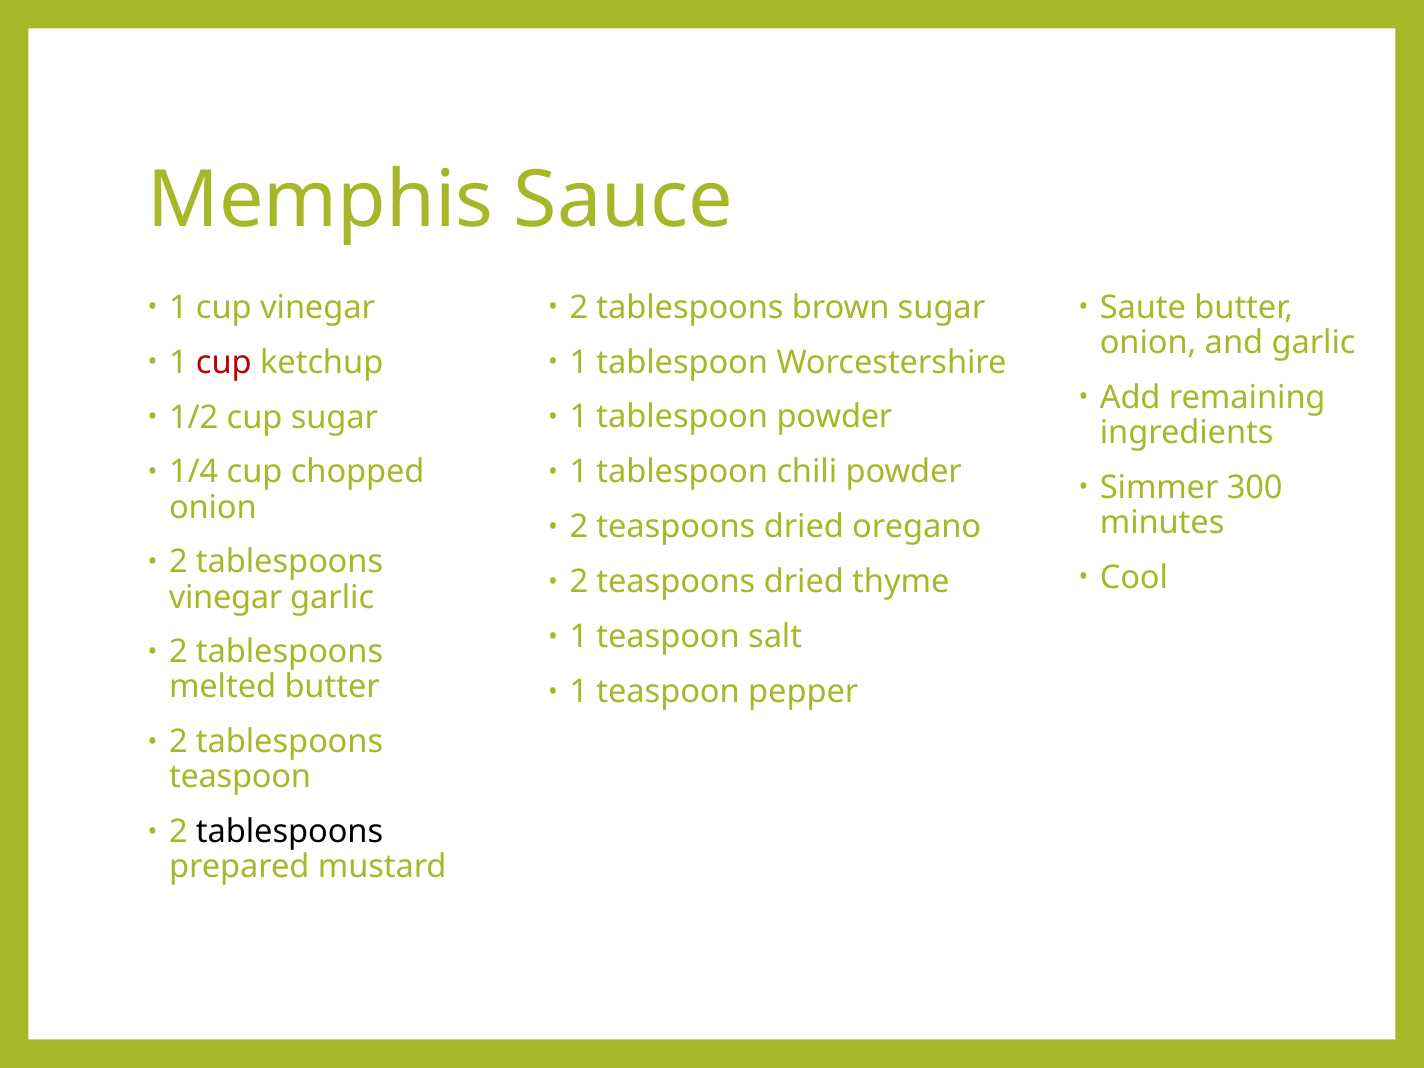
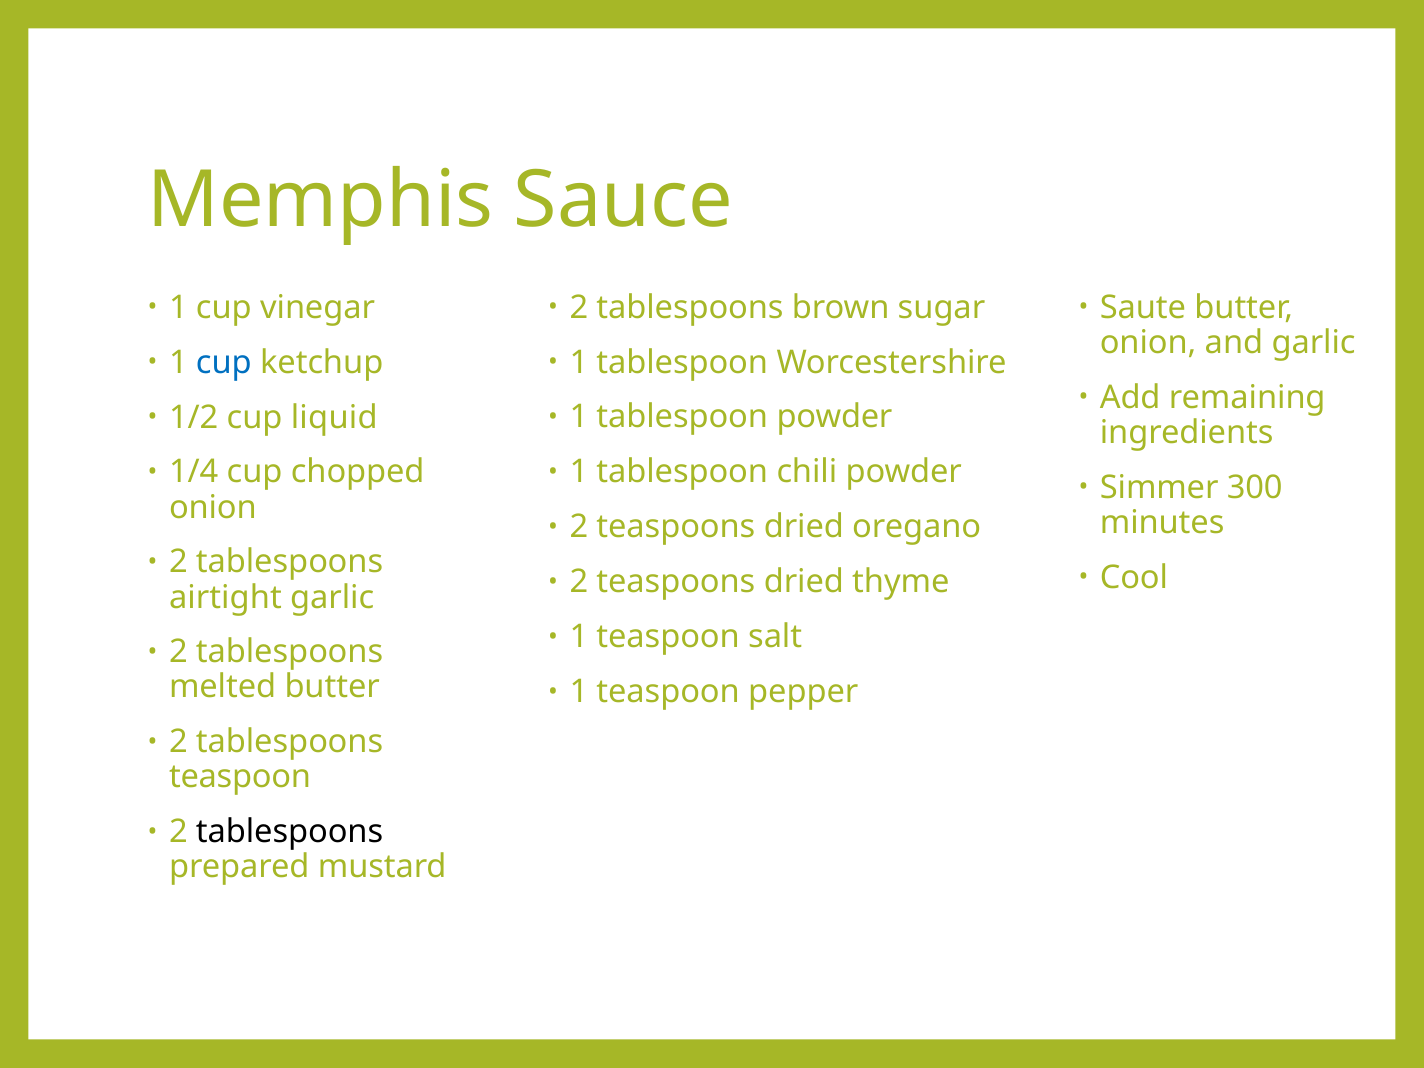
cup colour: red -> blue (224, 362)
cup sugar: sugar -> liquid (334, 417)
vinegar: vinegar -> airtight (225, 597)
